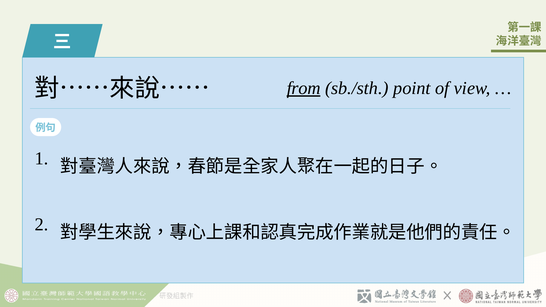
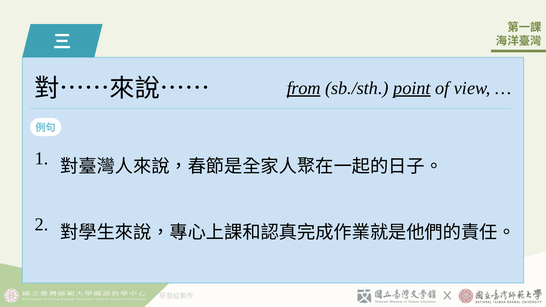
point underline: none -> present (412, 88)
